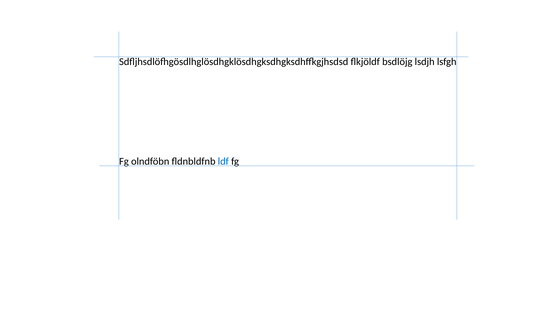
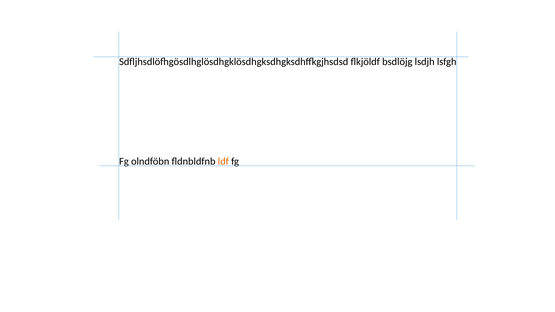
ldf colour: blue -> orange (223, 162)
